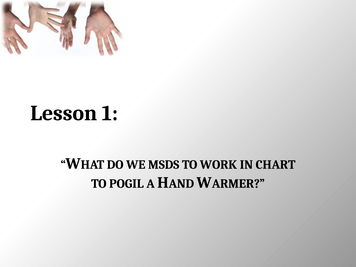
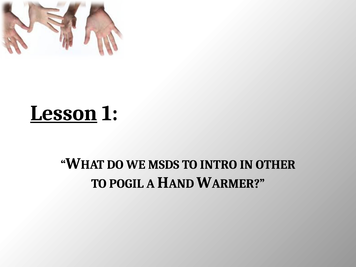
Lesson underline: none -> present (64, 113)
WORK: WORK -> INTRO (218, 165)
CHART: CHART -> OTHER (276, 165)
